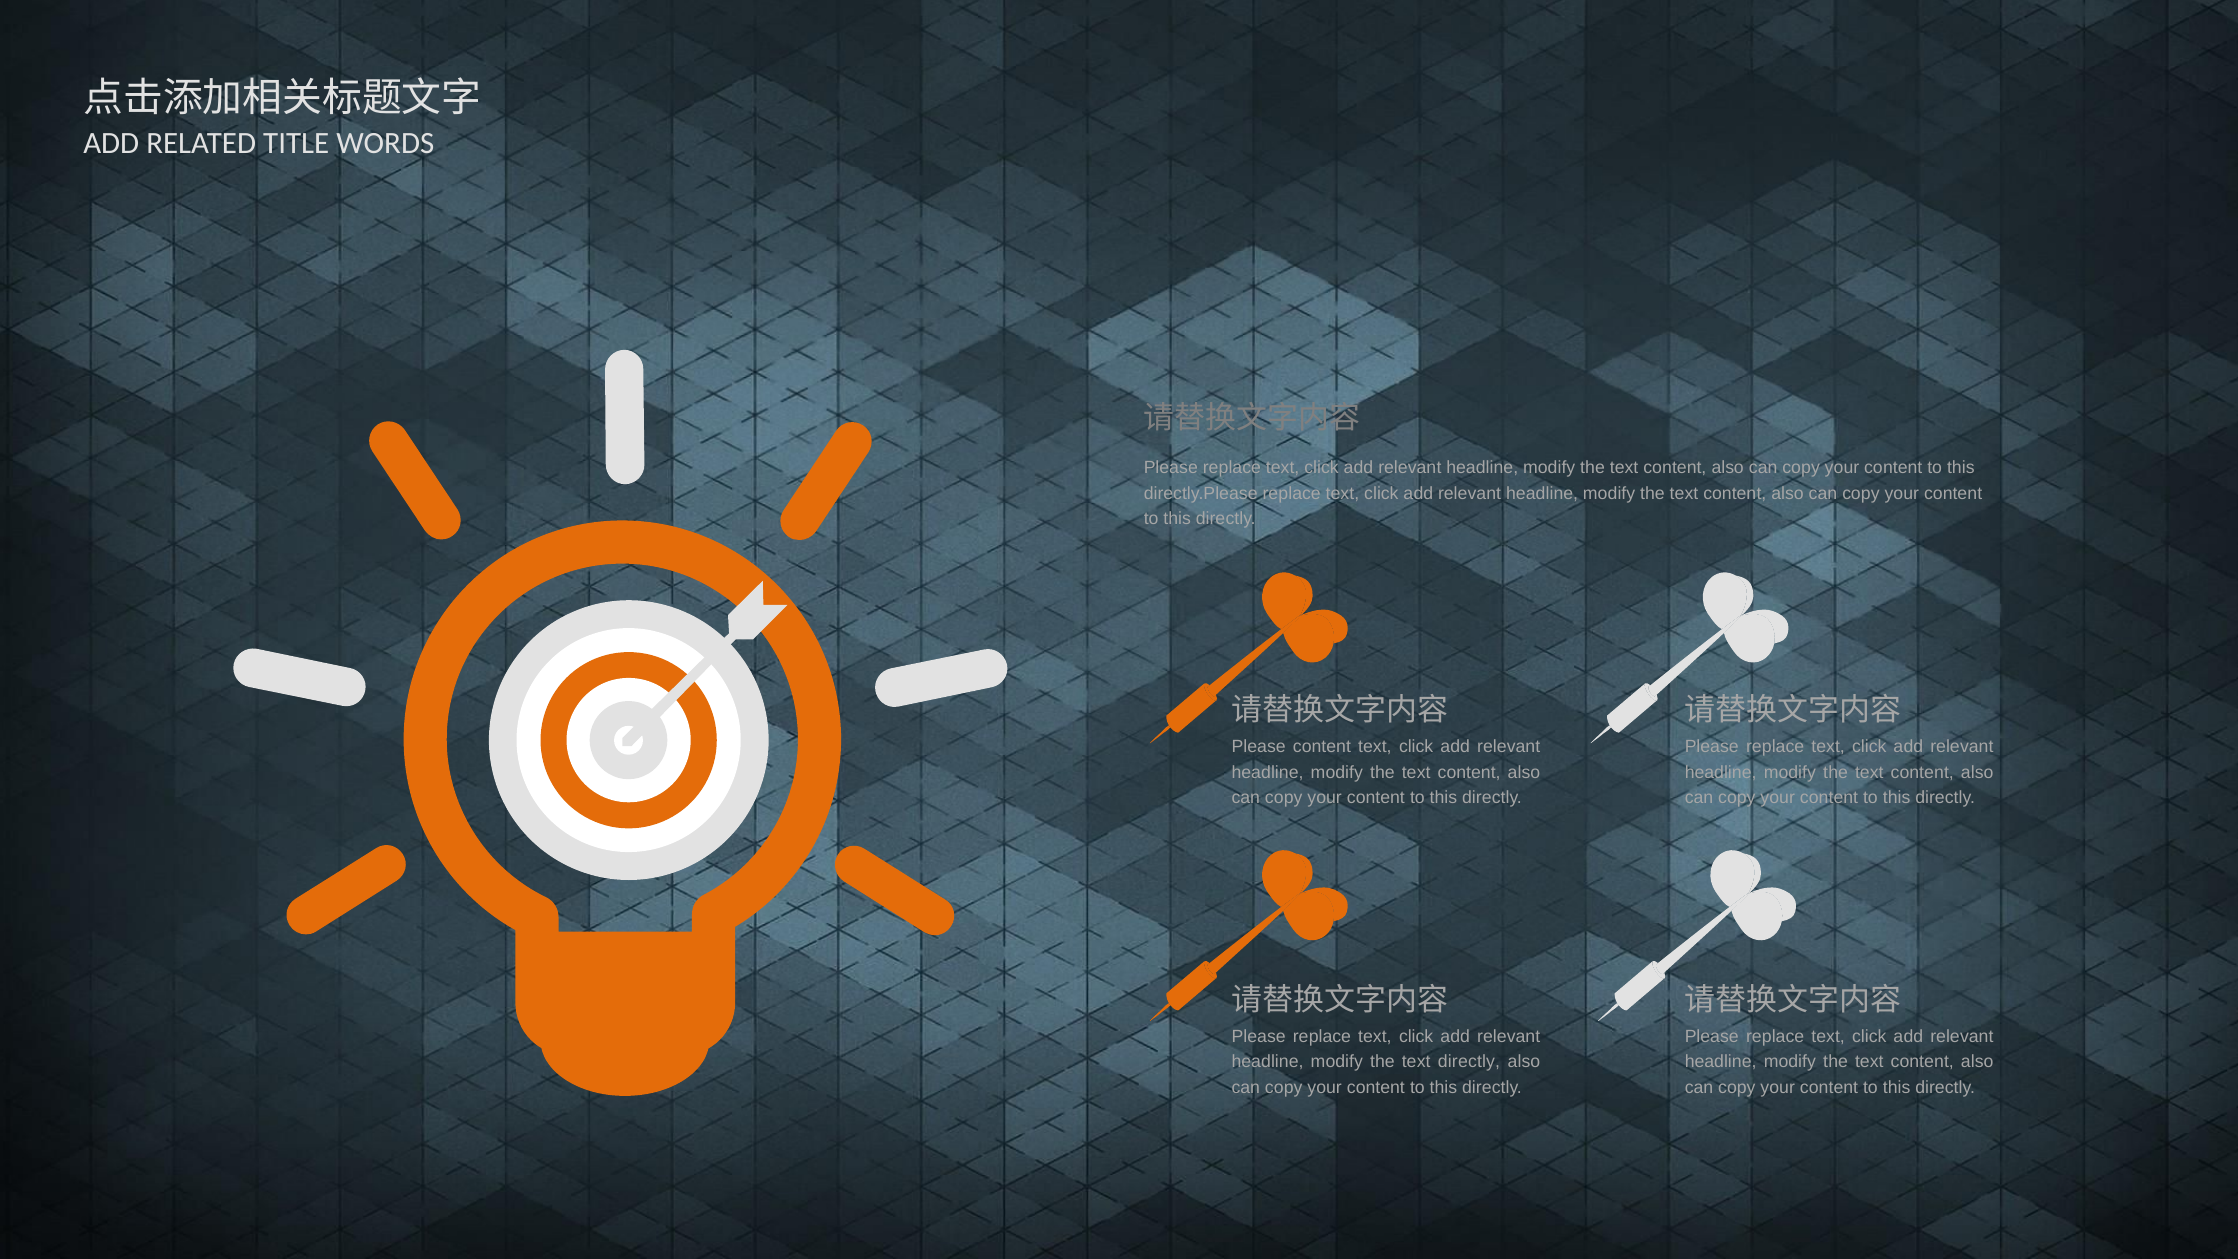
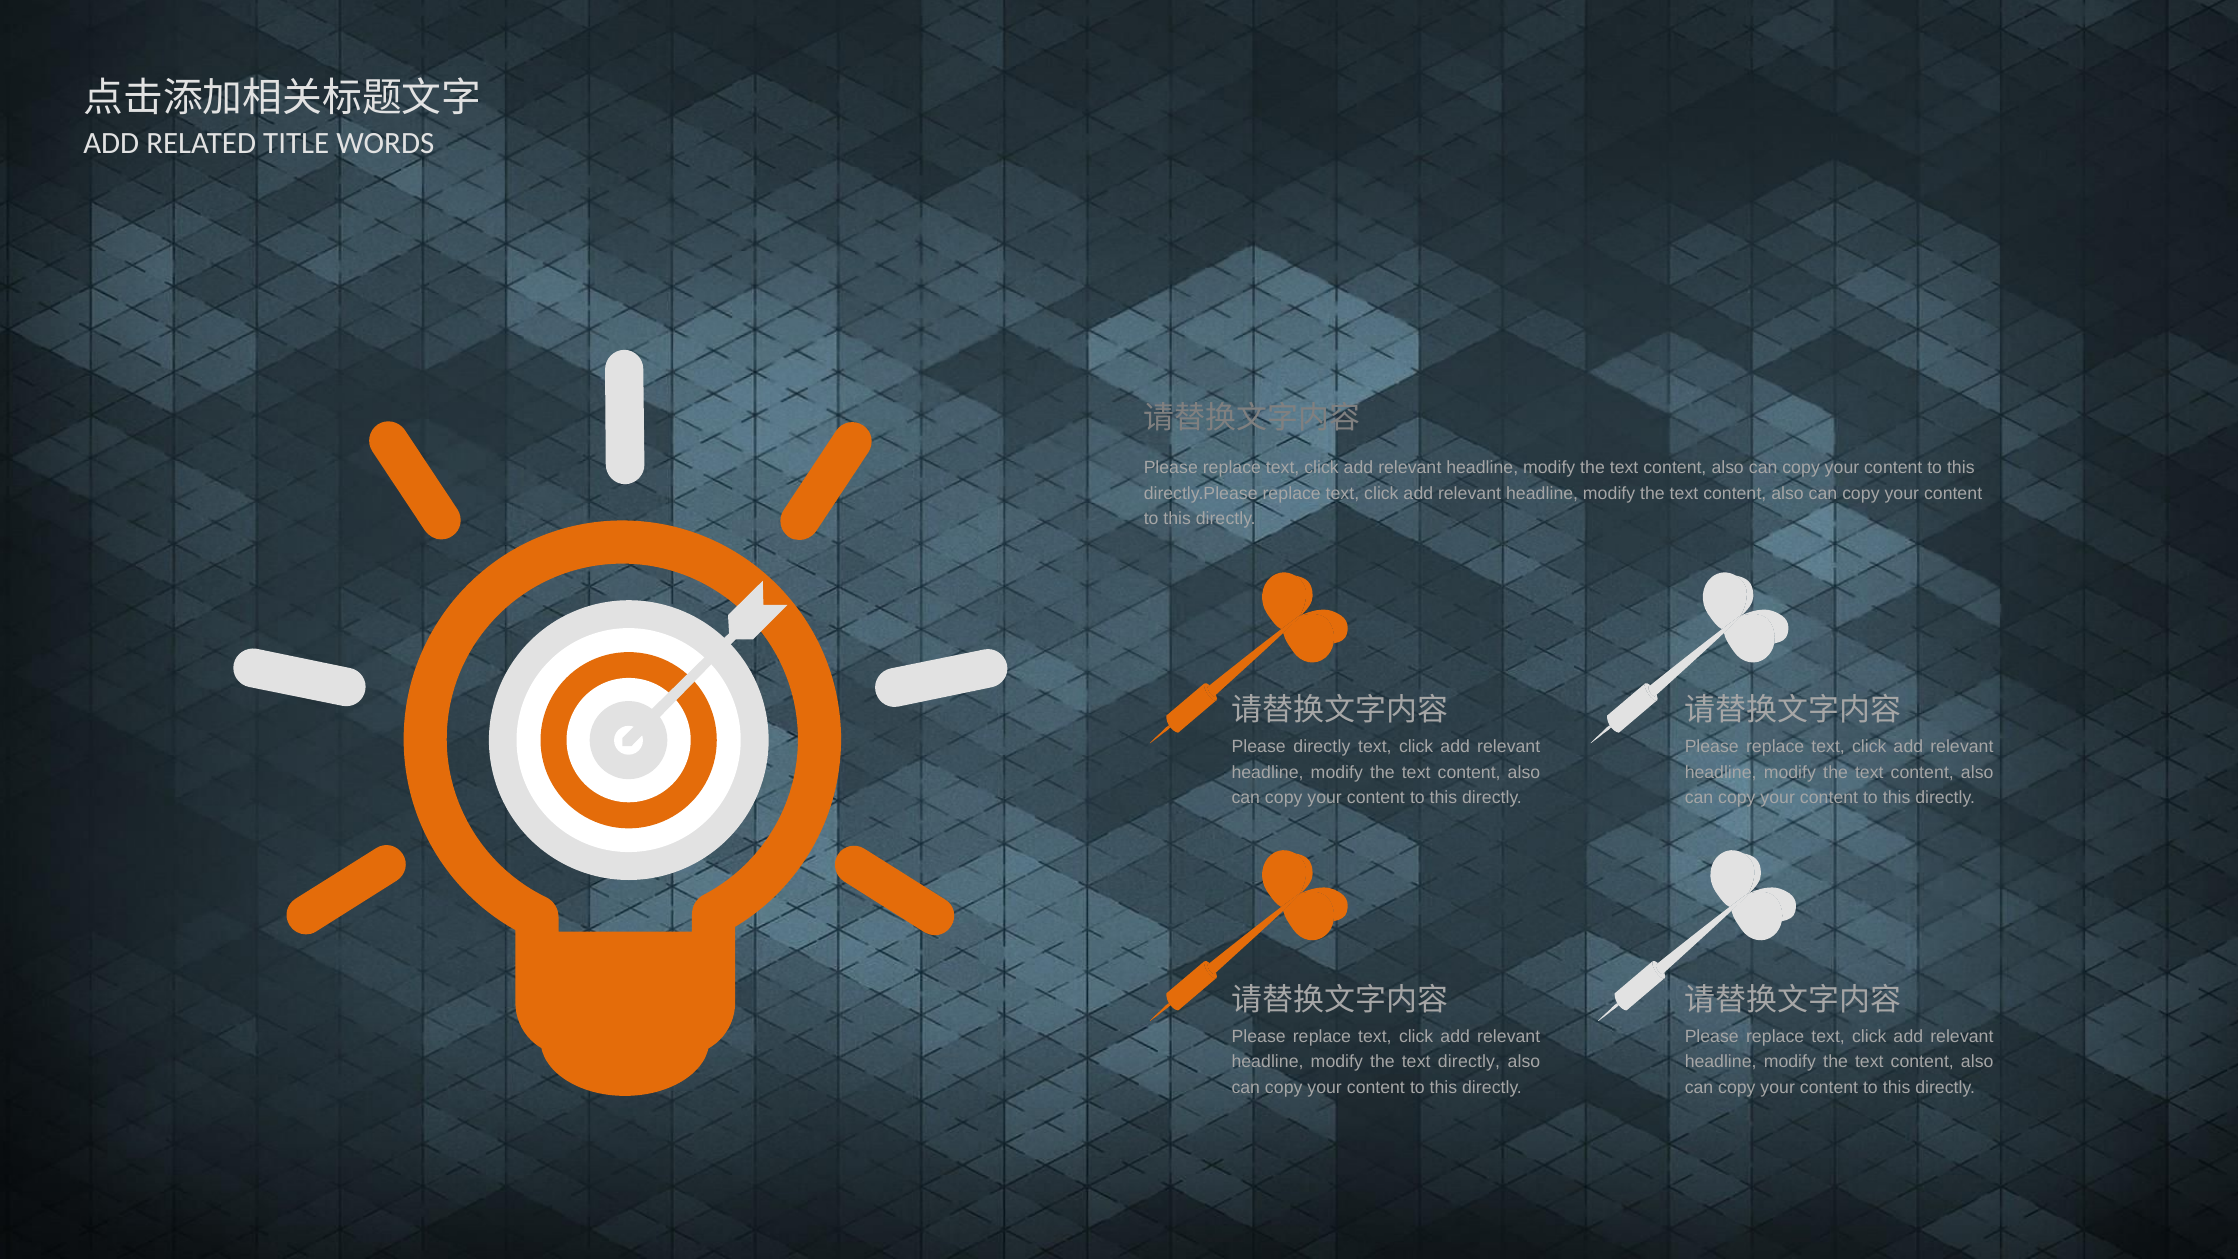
Please content: content -> directly (1322, 747)
